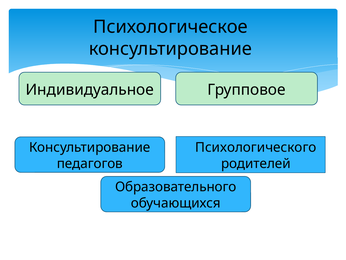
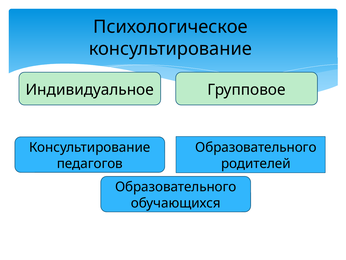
Психологического: Психологического -> Образовательного (256, 147)
